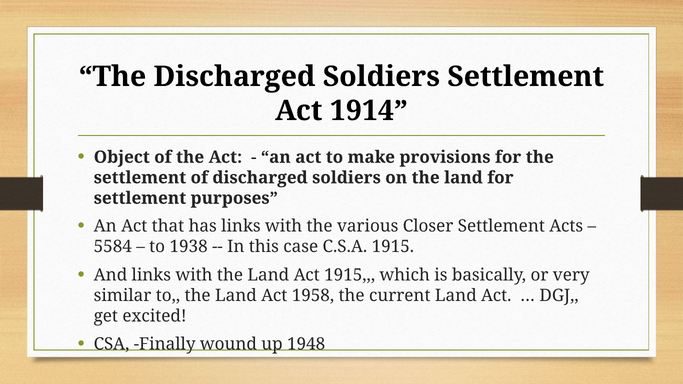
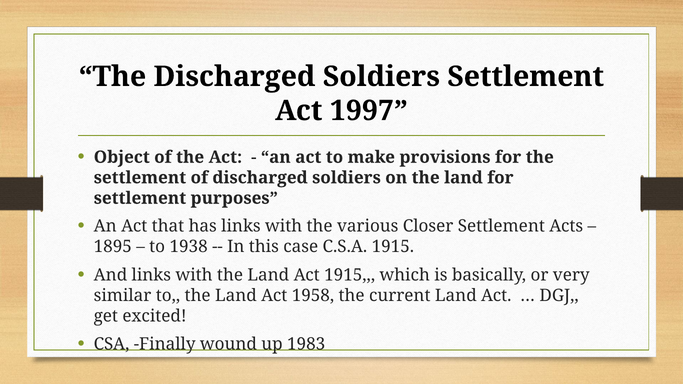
1914: 1914 -> 1997 (369, 111)
5584: 5584 -> 1895 (113, 247)
1948: 1948 -> 1983 (306, 344)
